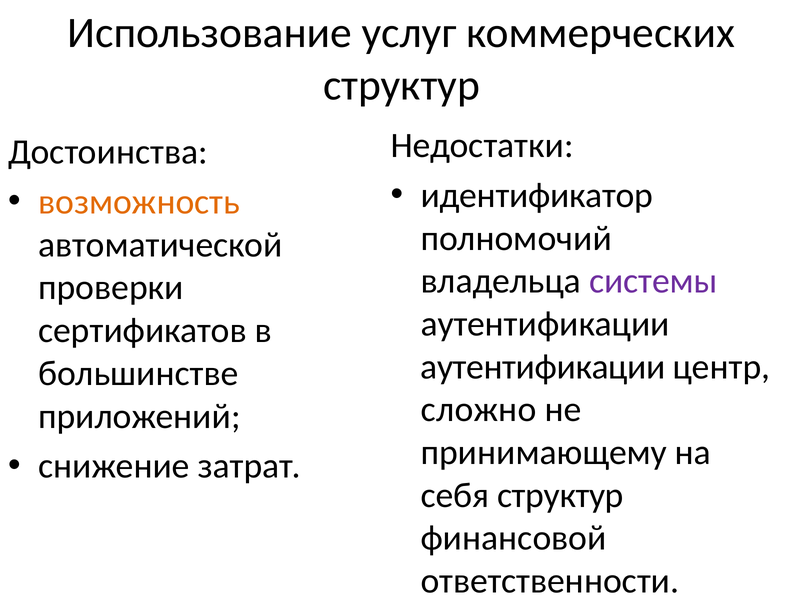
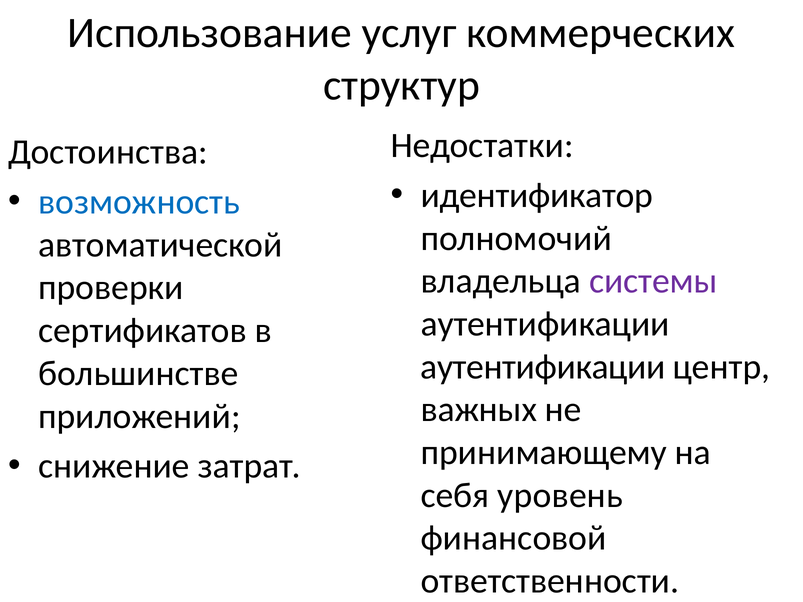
возможность colour: orange -> blue (139, 202)
сложно: сложно -> важных (479, 410)
себя структур: структур -> уровень (560, 496)
